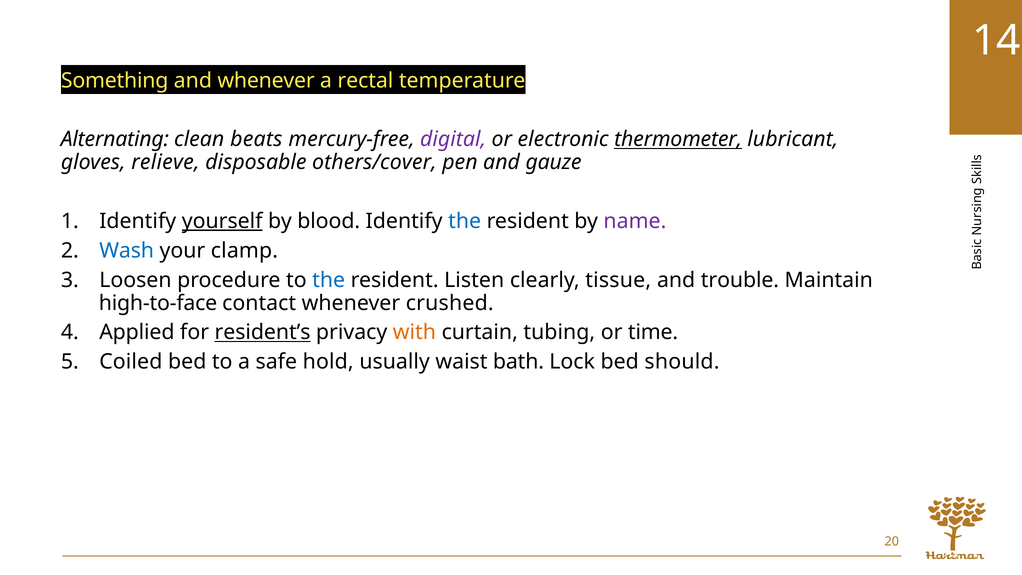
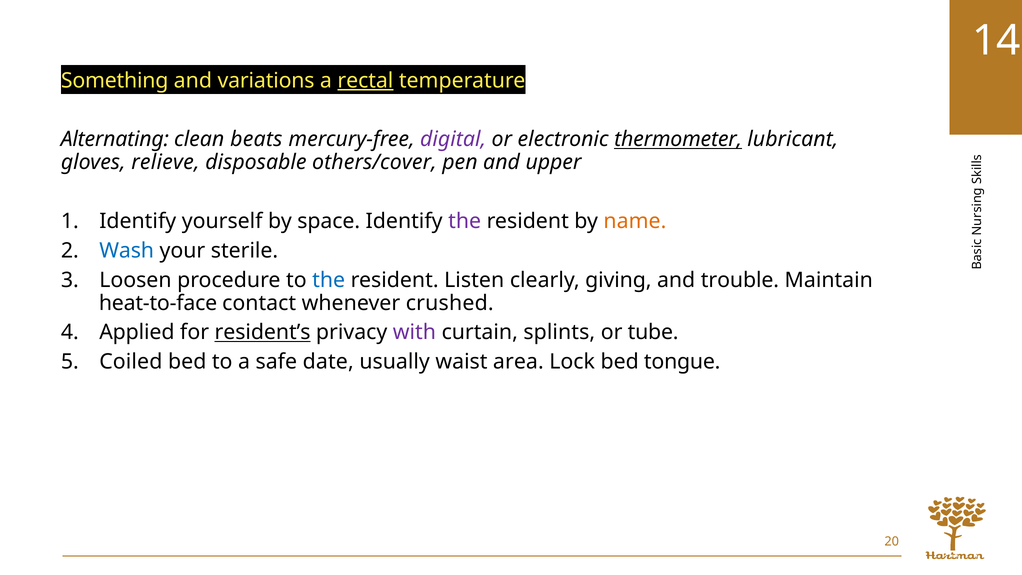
and whenever: whenever -> variations (266, 81)
rectal underline: none -> present (365, 81)
gauze: gauze -> upper (553, 162)
yourself underline: present -> none (222, 221)
blood: blood -> space (329, 221)
the colour: blue -> purple (465, 221)
name colour: purple -> orange (635, 221)
clamp: clamp -> sterile (245, 251)
tissue: tissue -> giving (618, 280)
high-to-face: high-to-face -> heat-to-face (158, 303)
with colour: orange -> purple (414, 332)
tubing: tubing -> splints (559, 332)
time: time -> tube (653, 332)
hold: hold -> date (328, 362)
bath: bath -> area (518, 362)
should: should -> tongue (682, 362)
